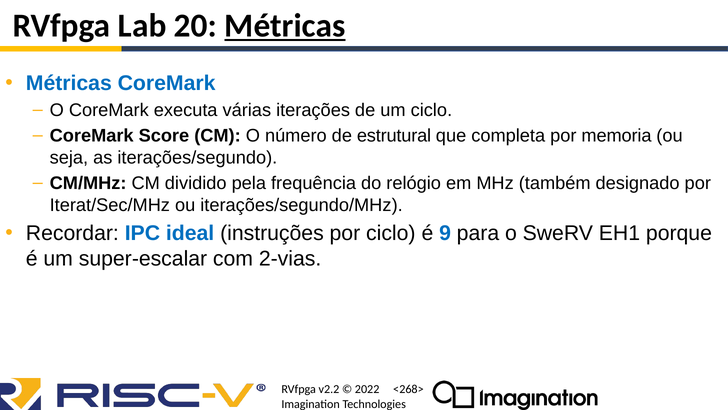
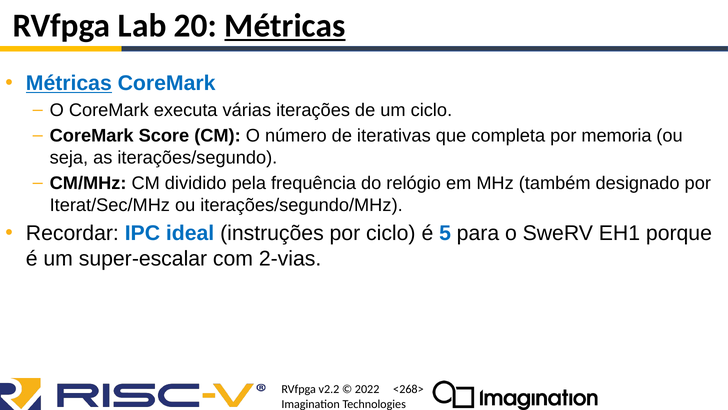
Métricas underline: none -> present (69, 83)
estrutural: estrutural -> iterativas (394, 136)
9: 9 -> 5 (445, 233)
